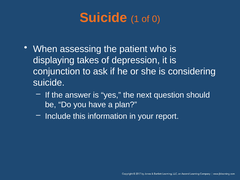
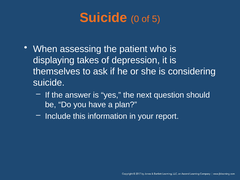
1: 1 -> 0 (135, 19)
0: 0 -> 5 (156, 19)
conjunction: conjunction -> themselves (57, 71)
